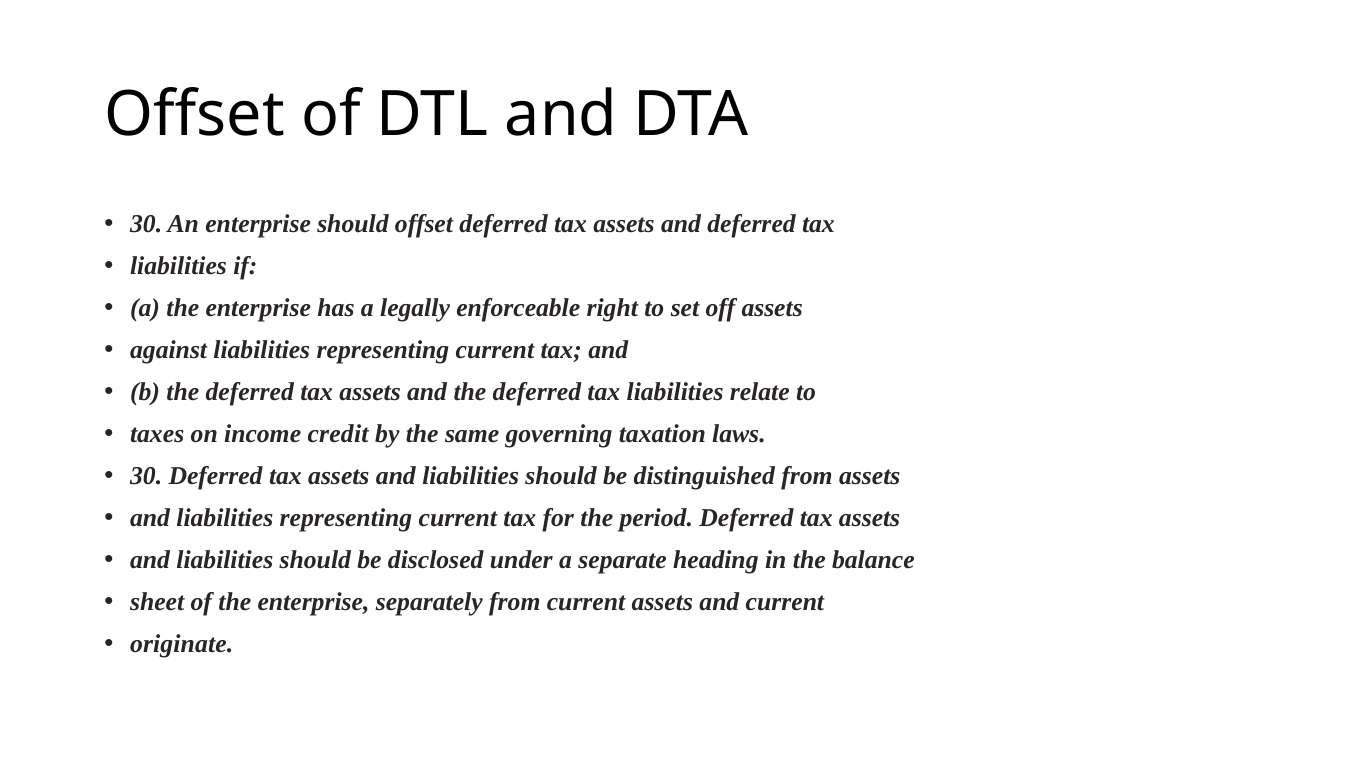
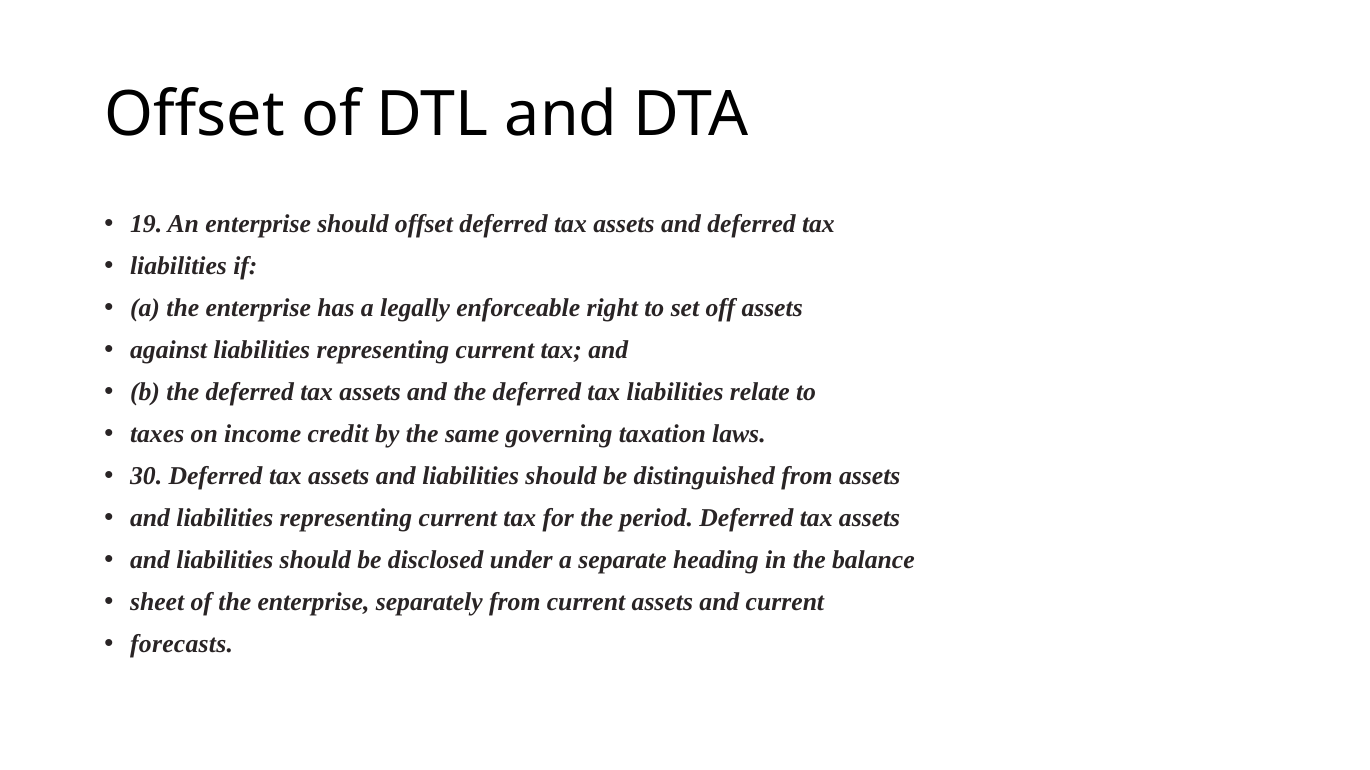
30: 30 -> 19 (146, 224)
originate: originate -> forecasts (182, 644)
